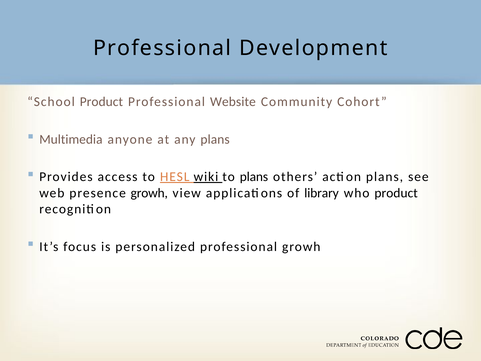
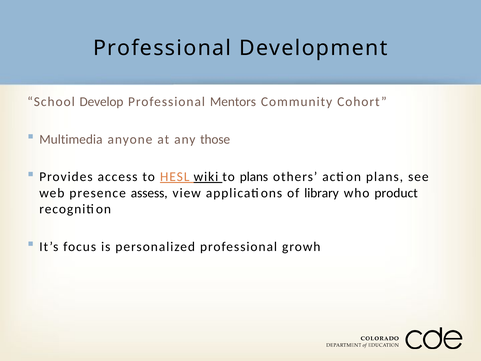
School Product: Product -> Develop (101, 102)
Website: Website -> Mentors (233, 102)
any plans: plans -> those (215, 139)
presence growh: growh -> assess (149, 193)
